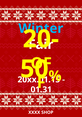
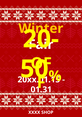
Winter colour: light blue -> yellow (41, 28)
